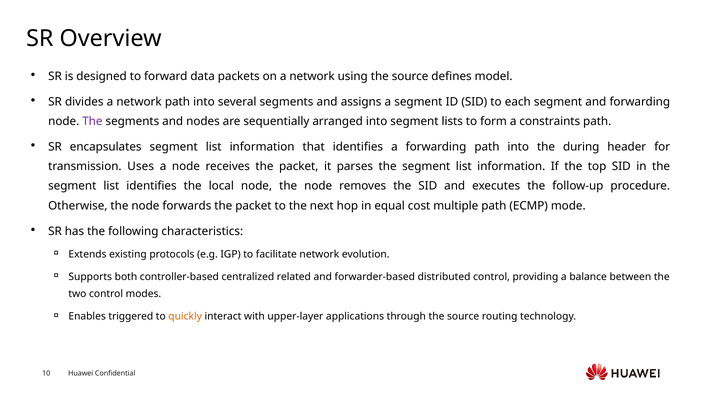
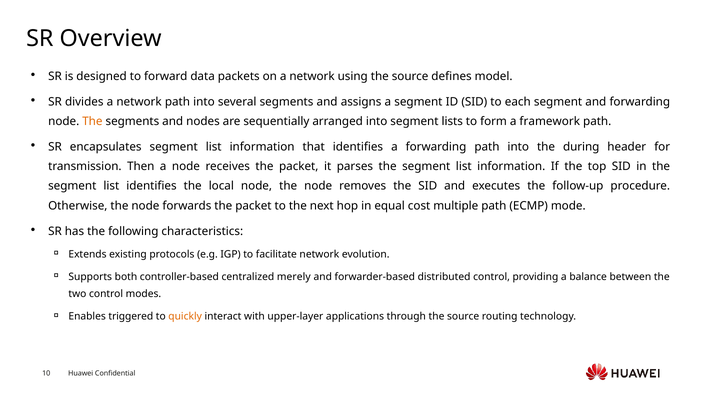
The colour: purple -> orange (92, 121)
constraints: constraints -> framework (550, 121)
Uses: Uses -> Then (141, 166)
related: related -> merely (294, 276)
